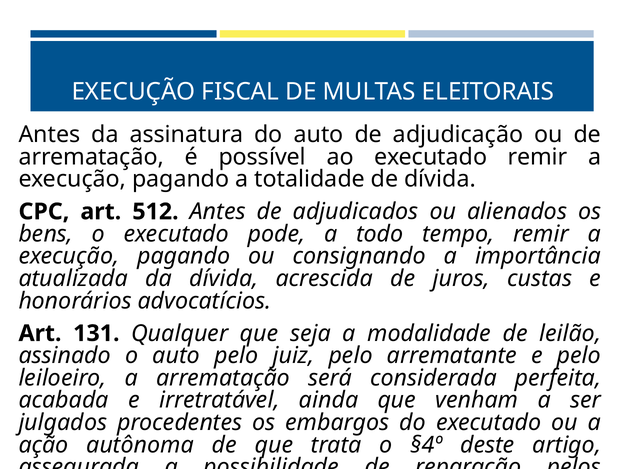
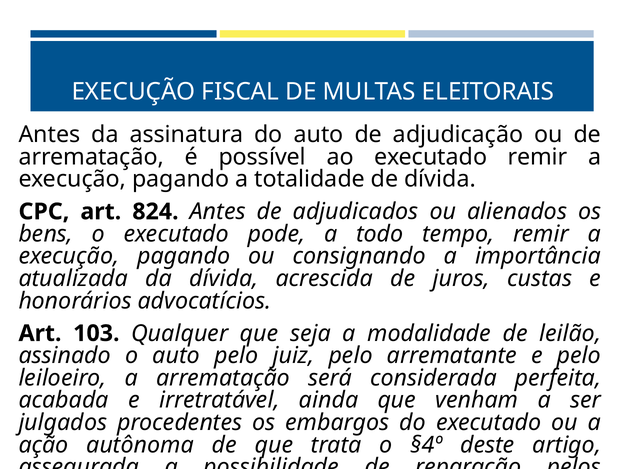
512: 512 -> 824 (155, 211)
131: 131 -> 103 (96, 333)
